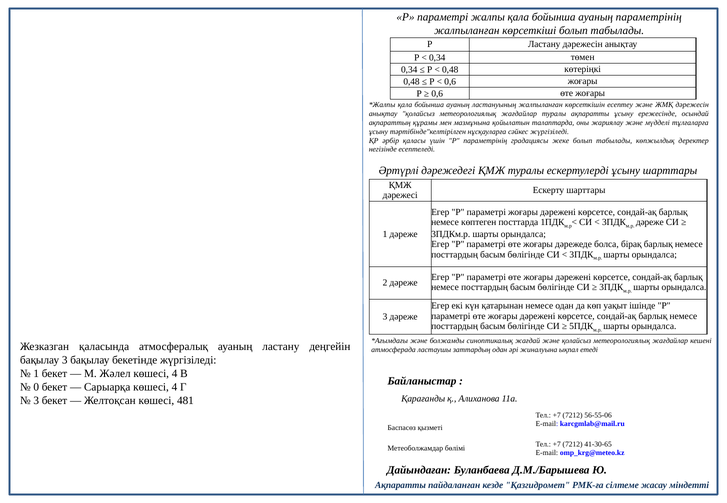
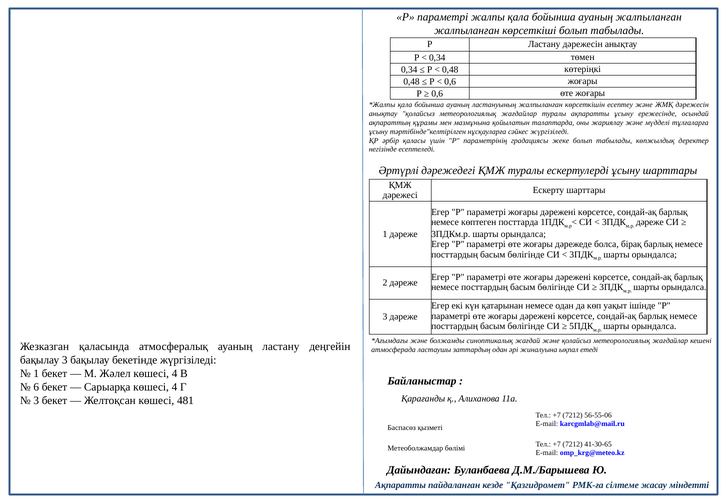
ауаның параметрінің: параметрінің -> жалпыланған (649, 17)
0: 0 -> 6 (36, 387)
